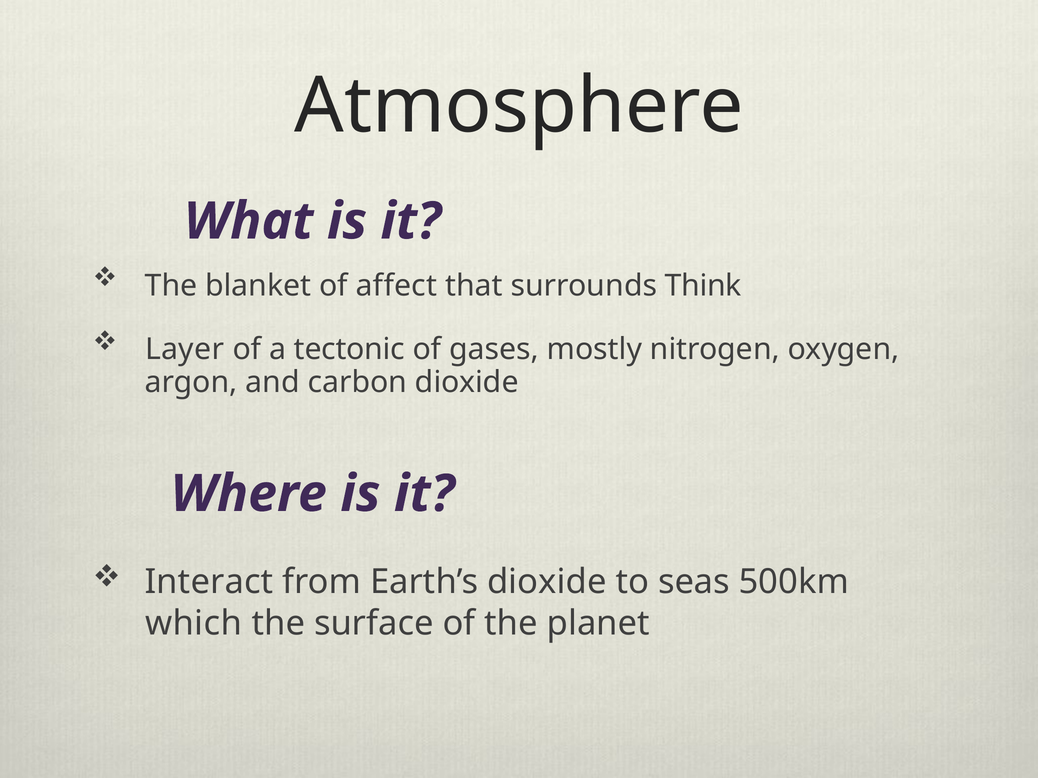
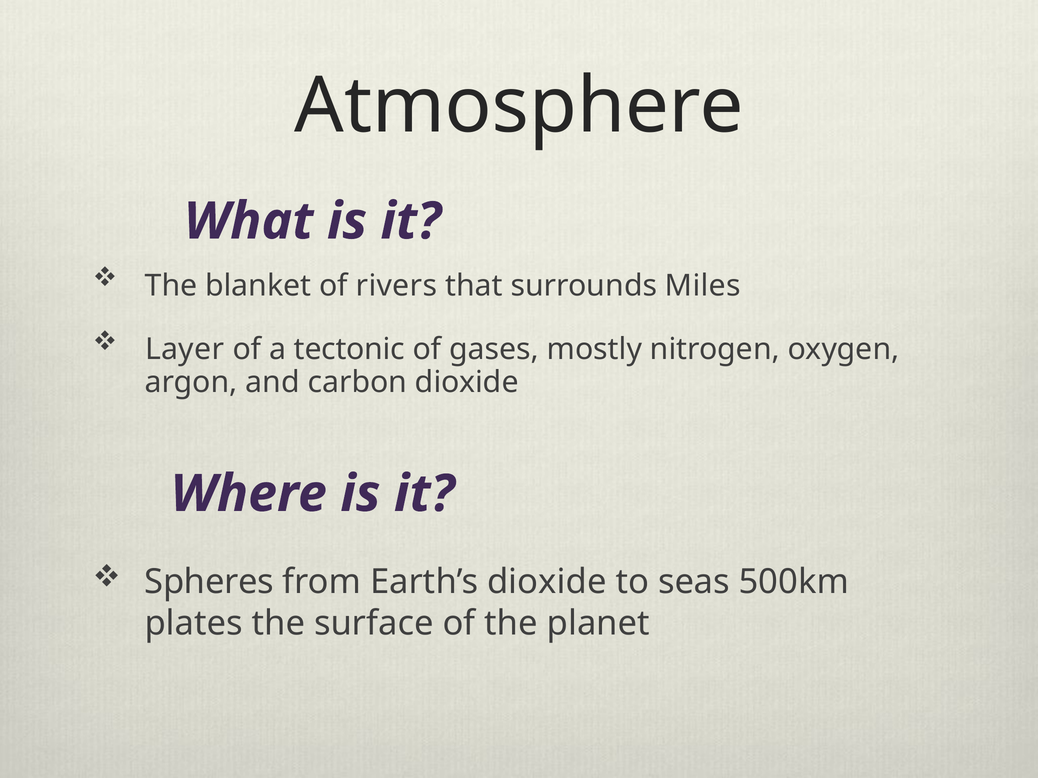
affect: affect -> rivers (396, 286)
Think: Think -> Miles (703, 286)
Interact: Interact -> Spheres (209, 582)
which: which -> plates (194, 624)
